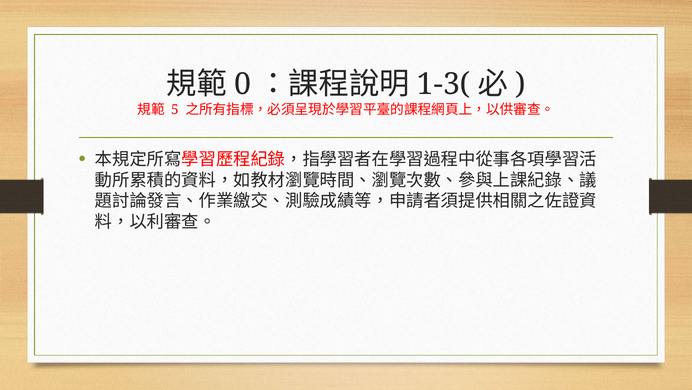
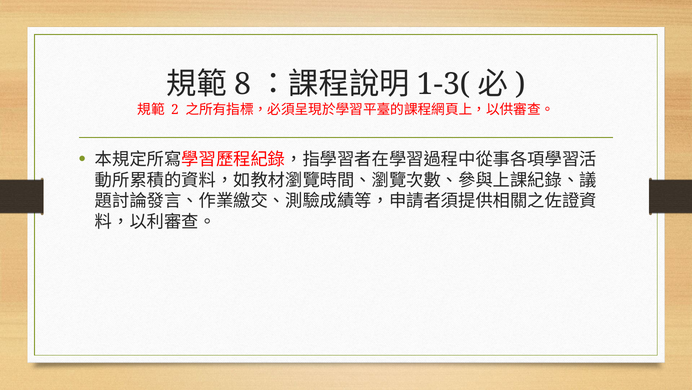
0: 0 -> 8 (243, 84)
5: 5 -> 2 (175, 109)
